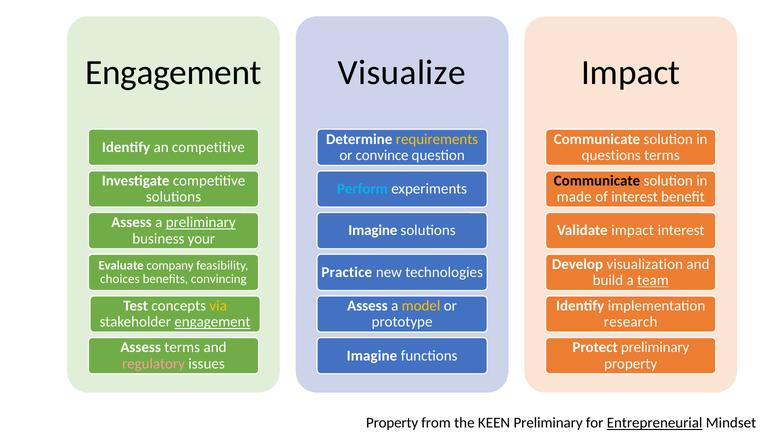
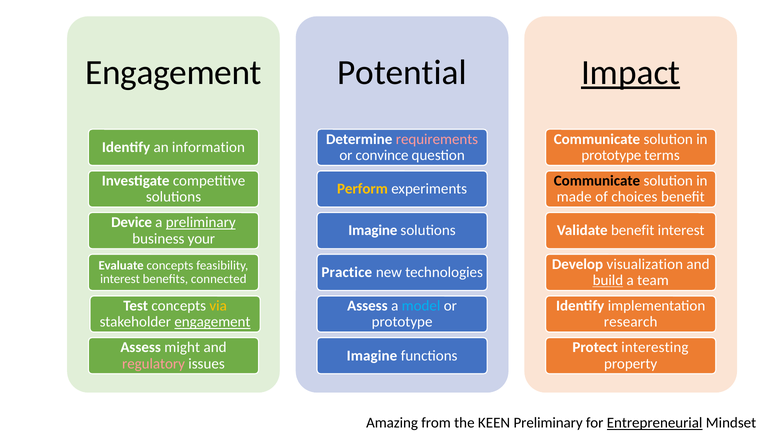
Visualize: Visualize -> Potential (402, 72)
Impact underline: none -> present (631, 72)
requirements colour: yellow -> pink (437, 139)
an competitive: competitive -> information (208, 147)
questions: questions -> prototype (611, 155)
Perform colour: light blue -> yellow (362, 189)
of interest: interest -> choices (634, 197)
Assess: Assess -> Device (132, 222)
Validate impact: impact -> benefit (633, 230)
Evaluate company: company -> concepts (170, 265)
choices: choices -> interest (120, 279)
convincing: convincing -> connected (219, 279)
build underline: none -> present (608, 280)
team underline: present -> none (653, 280)
model colour: yellow -> light blue (421, 306)
Assess terms: terms -> might (182, 347)
Protect preliminary: preliminary -> interesting (655, 347)
Property: Property -> Amazing (392, 423)
